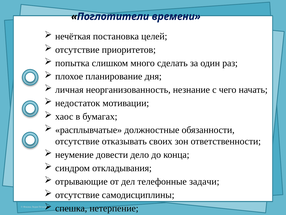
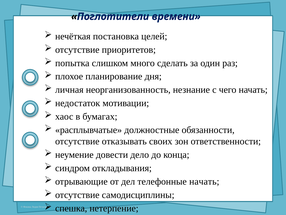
телефонные задачи: задачи -> начать (204, 181)
